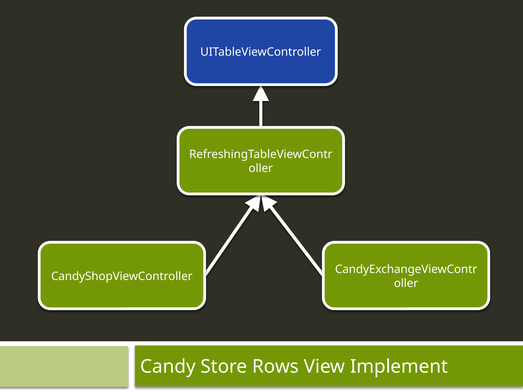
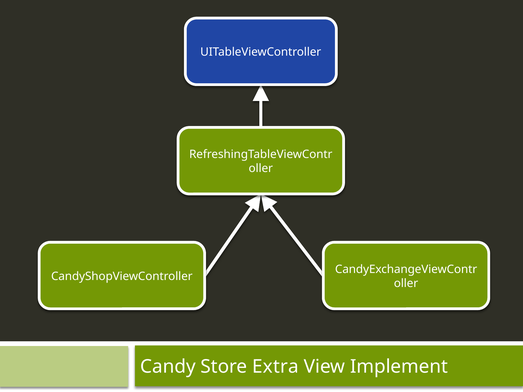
Rows: Rows -> Extra (275, 367)
